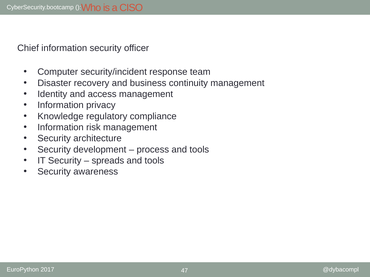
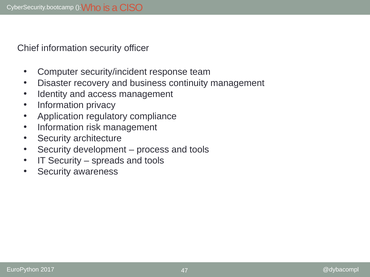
Knowledge: Knowledge -> Application (60, 116)
